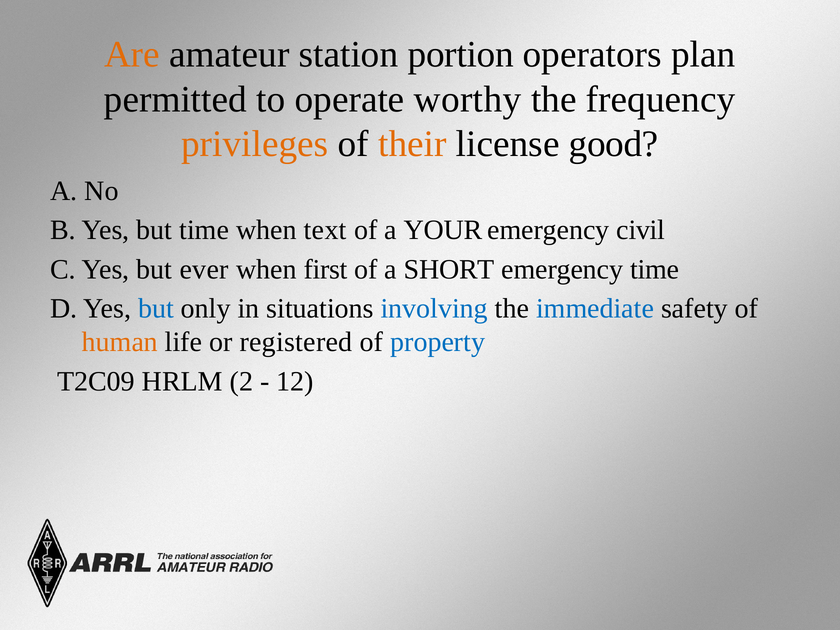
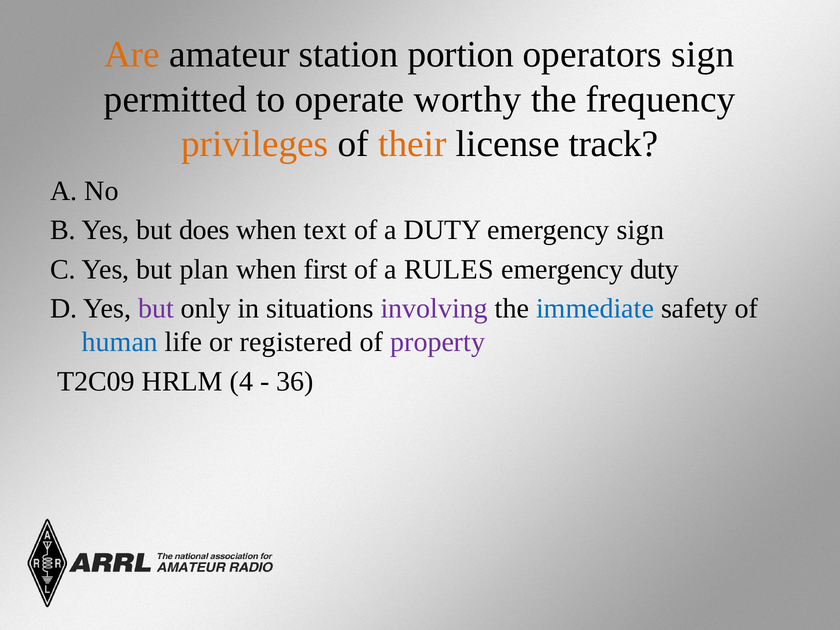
operators plan: plan -> sign (703, 54)
good: good -> track (614, 144)
but time: time -> does (204, 230)
a YOUR: YOUR -> DUTY (443, 230)
emergency civil: civil -> sign (640, 230)
ever: ever -> plan (204, 269)
SHORT: SHORT -> RULES (449, 269)
emergency time: time -> duty (655, 269)
but colour: blue -> purple (156, 308)
involving colour: blue -> purple (434, 308)
human colour: orange -> blue (120, 342)
property colour: blue -> purple (438, 342)
2: 2 -> 4 (242, 381)
12: 12 -> 36 (295, 381)
